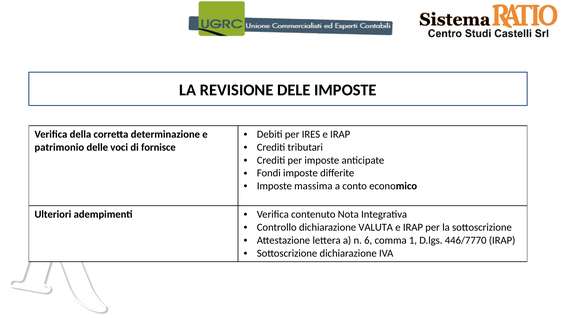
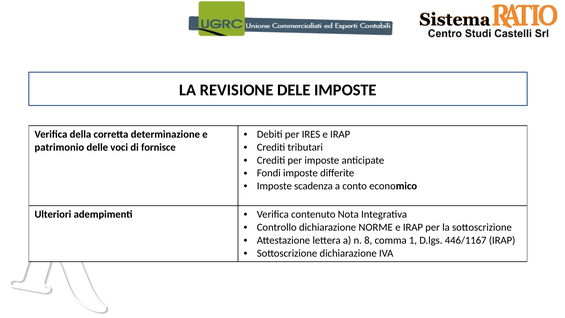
massima: massima -> scadenza (313, 186)
VALUTA: VALUTA -> NORME (376, 227)
6: 6 -> 8 (368, 240)
446/7770: 446/7770 -> 446/1167 (466, 240)
